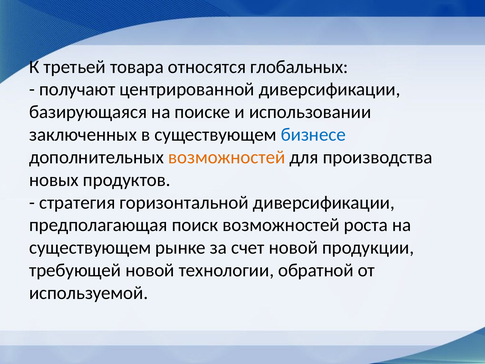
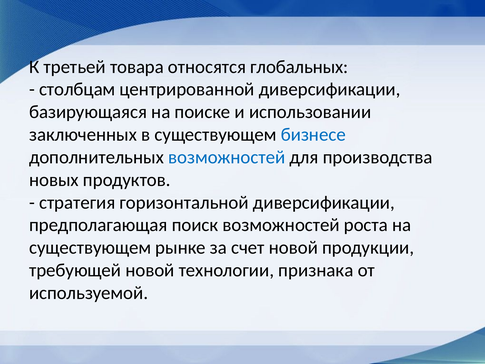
получают: получают -> столбцам (77, 89)
возможностей colour: orange -> blue (227, 157)
обратной: обратной -> признака (316, 270)
